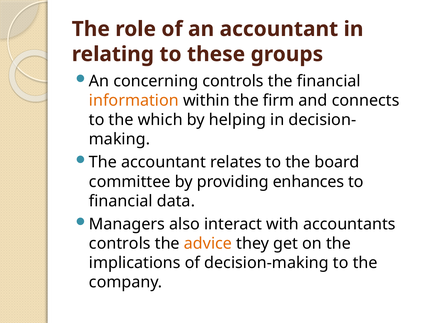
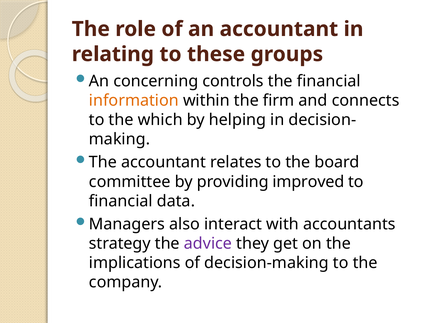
enhances: enhances -> improved (308, 181)
controls: controls -> strategy (120, 243)
advice colour: orange -> purple (208, 243)
